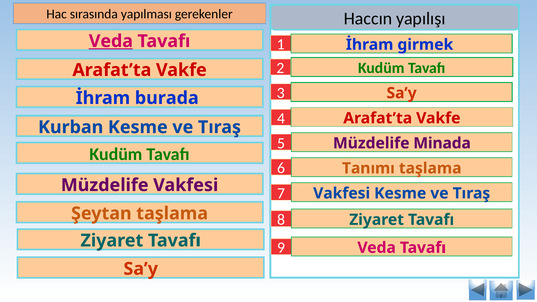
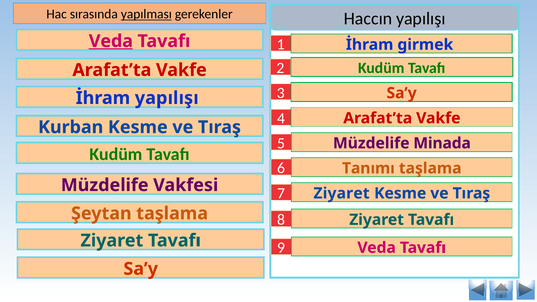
yapılması underline: none -> present (146, 14)
İhram burada: burada -> yapılışı (167, 98)
Vakfesi: Vakfesi -> Ziyaret (342, 193)
